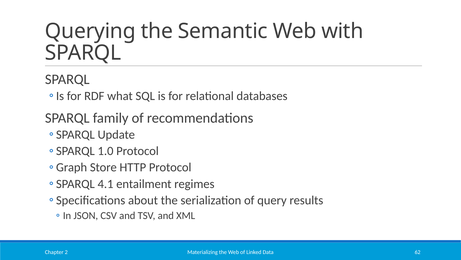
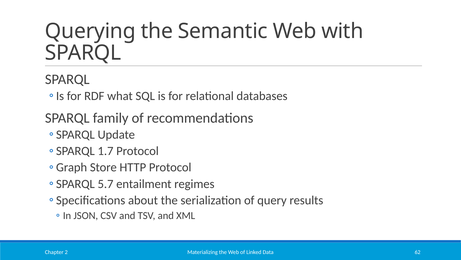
1.0: 1.0 -> 1.7 (106, 151)
4.1: 4.1 -> 5.7 (106, 183)
